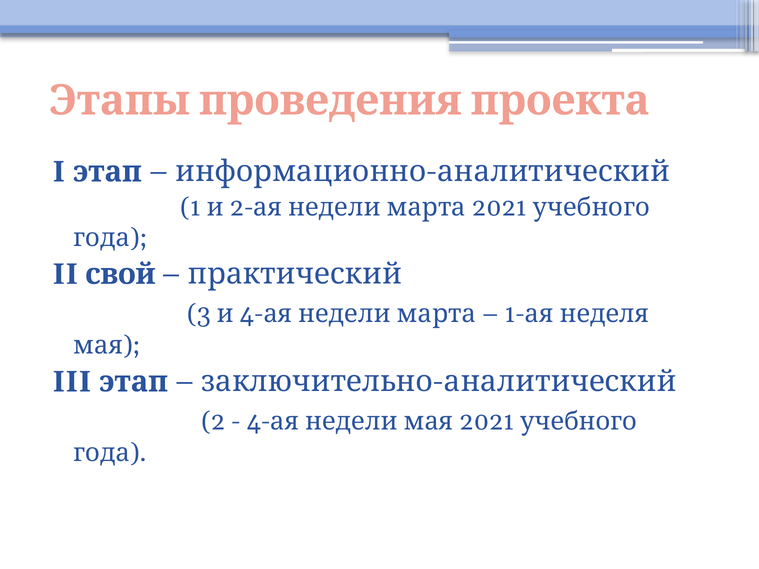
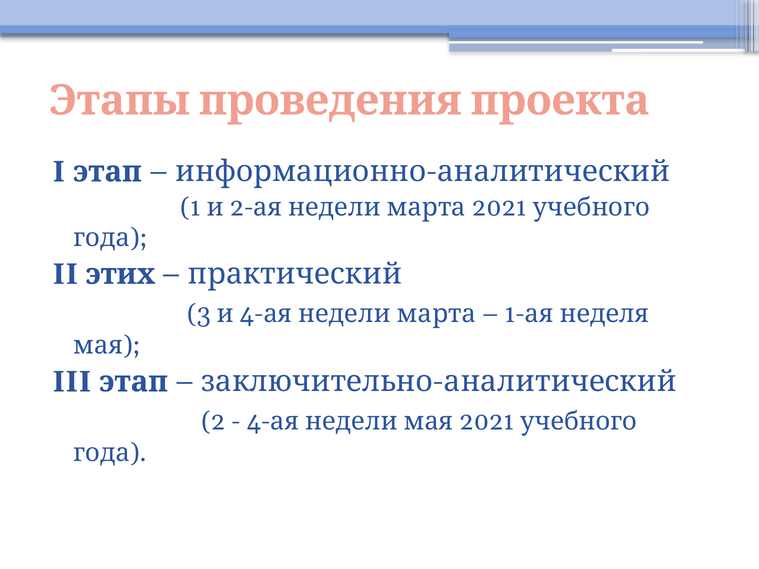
свой: свой -> этих (120, 274)
